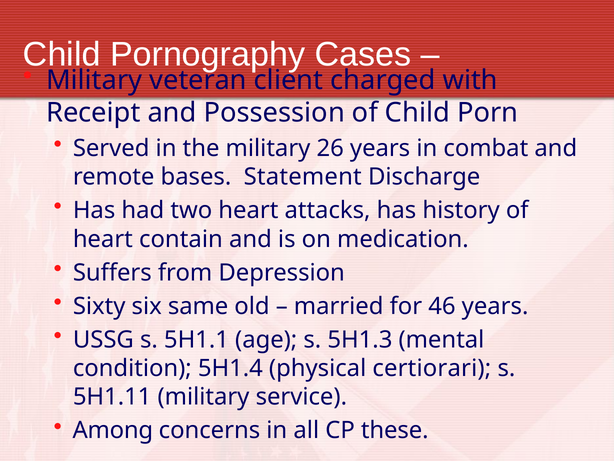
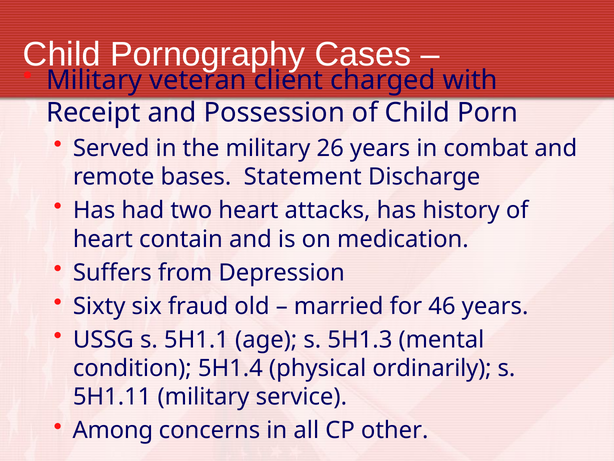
same: same -> fraud (198, 306)
certiorari: certiorari -> ordinarily (432, 368)
these: these -> other (395, 430)
